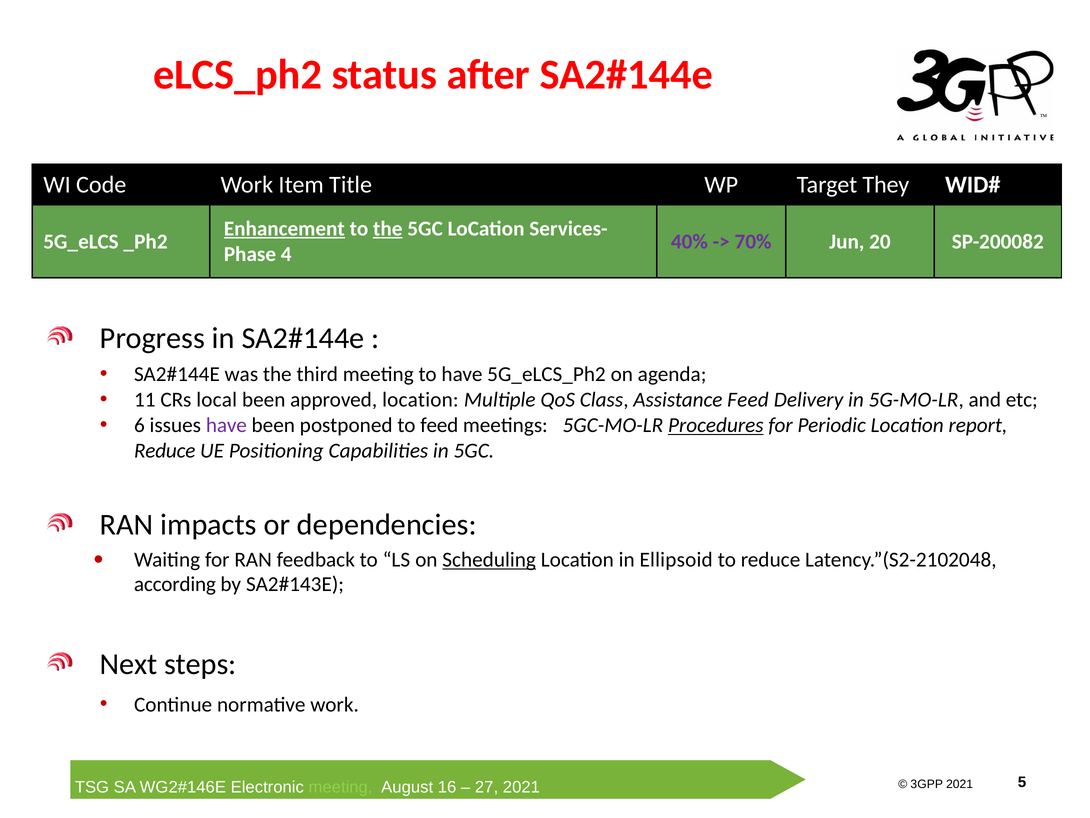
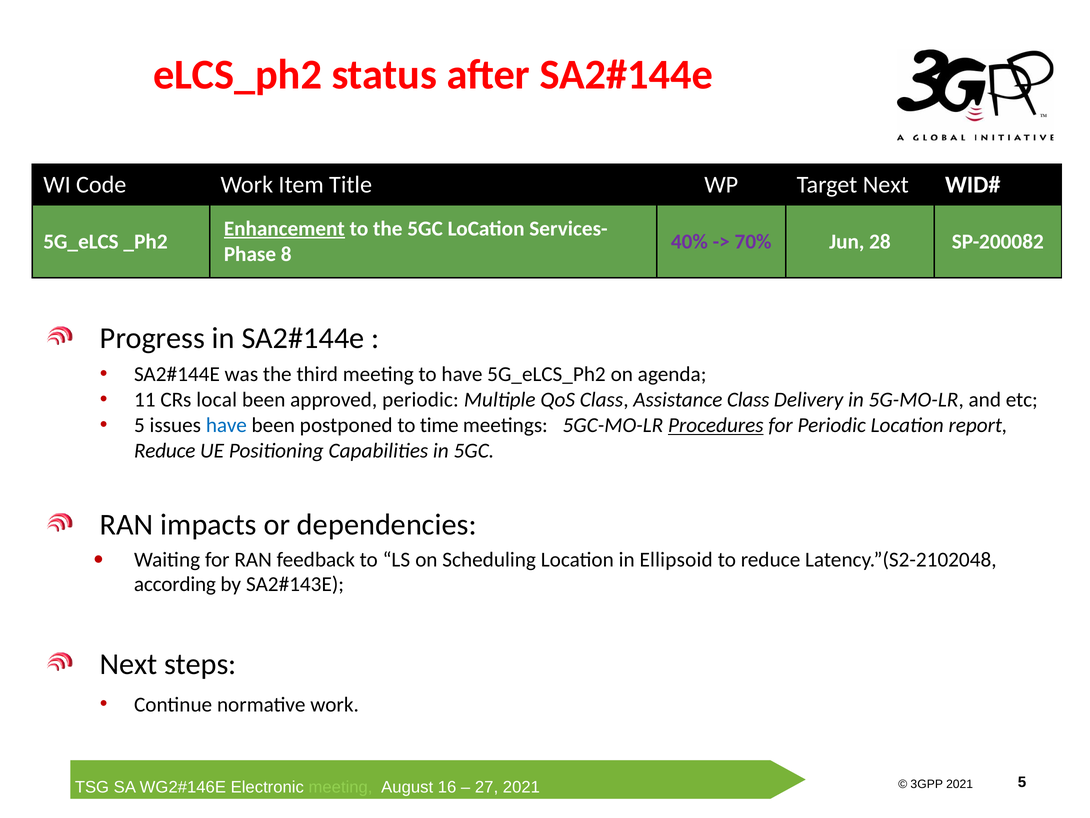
Target They: They -> Next (886, 185)
the underline: present -> none (388, 229)
20: 20 -> 28 (880, 241)
4: 4 -> 8 (286, 254)
approved location: location -> periodic (420, 400)
Assistance Feed: Feed -> Class (748, 400)
6: 6 -> 5 (139, 425)
have colour: purple -> blue (226, 425)
to feed: feed -> time (439, 425)
Scheduling underline: present -> none (489, 559)
